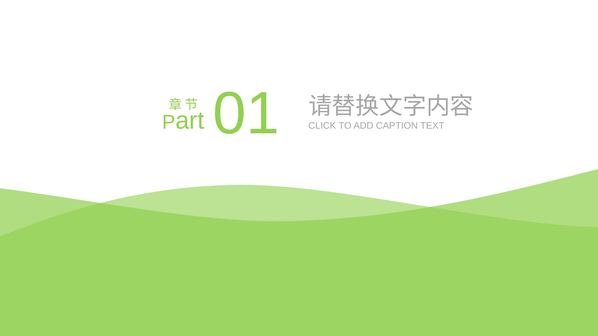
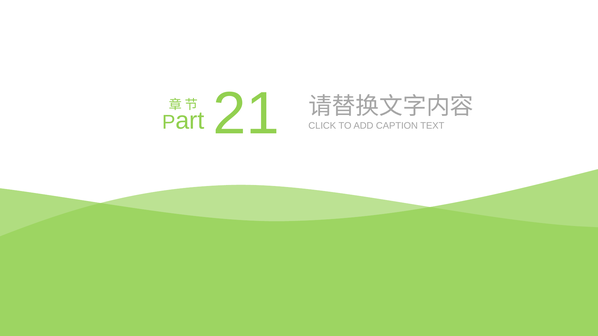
01: 01 -> 21 (246, 114)
